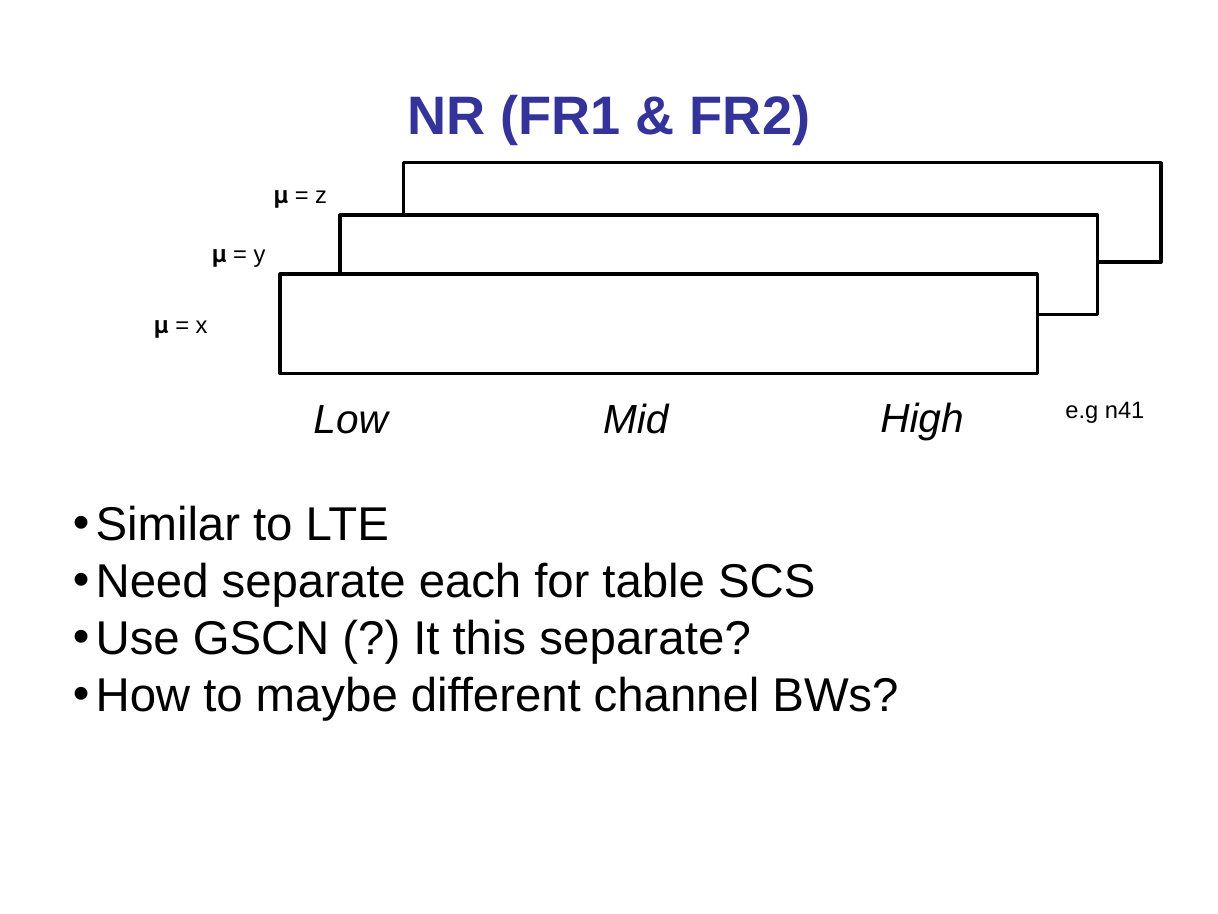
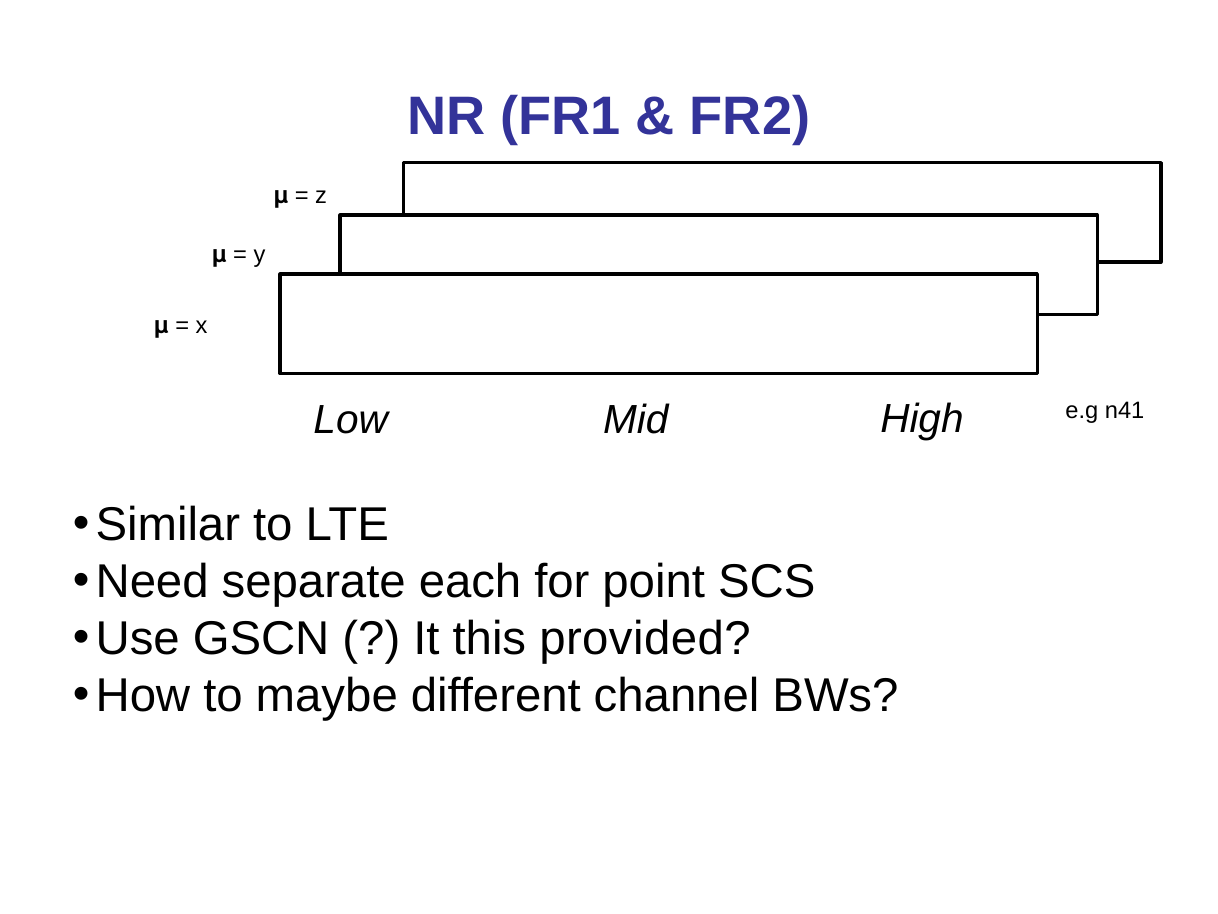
table: table -> point (654, 582)
this separate: separate -> provided (645, 639)
